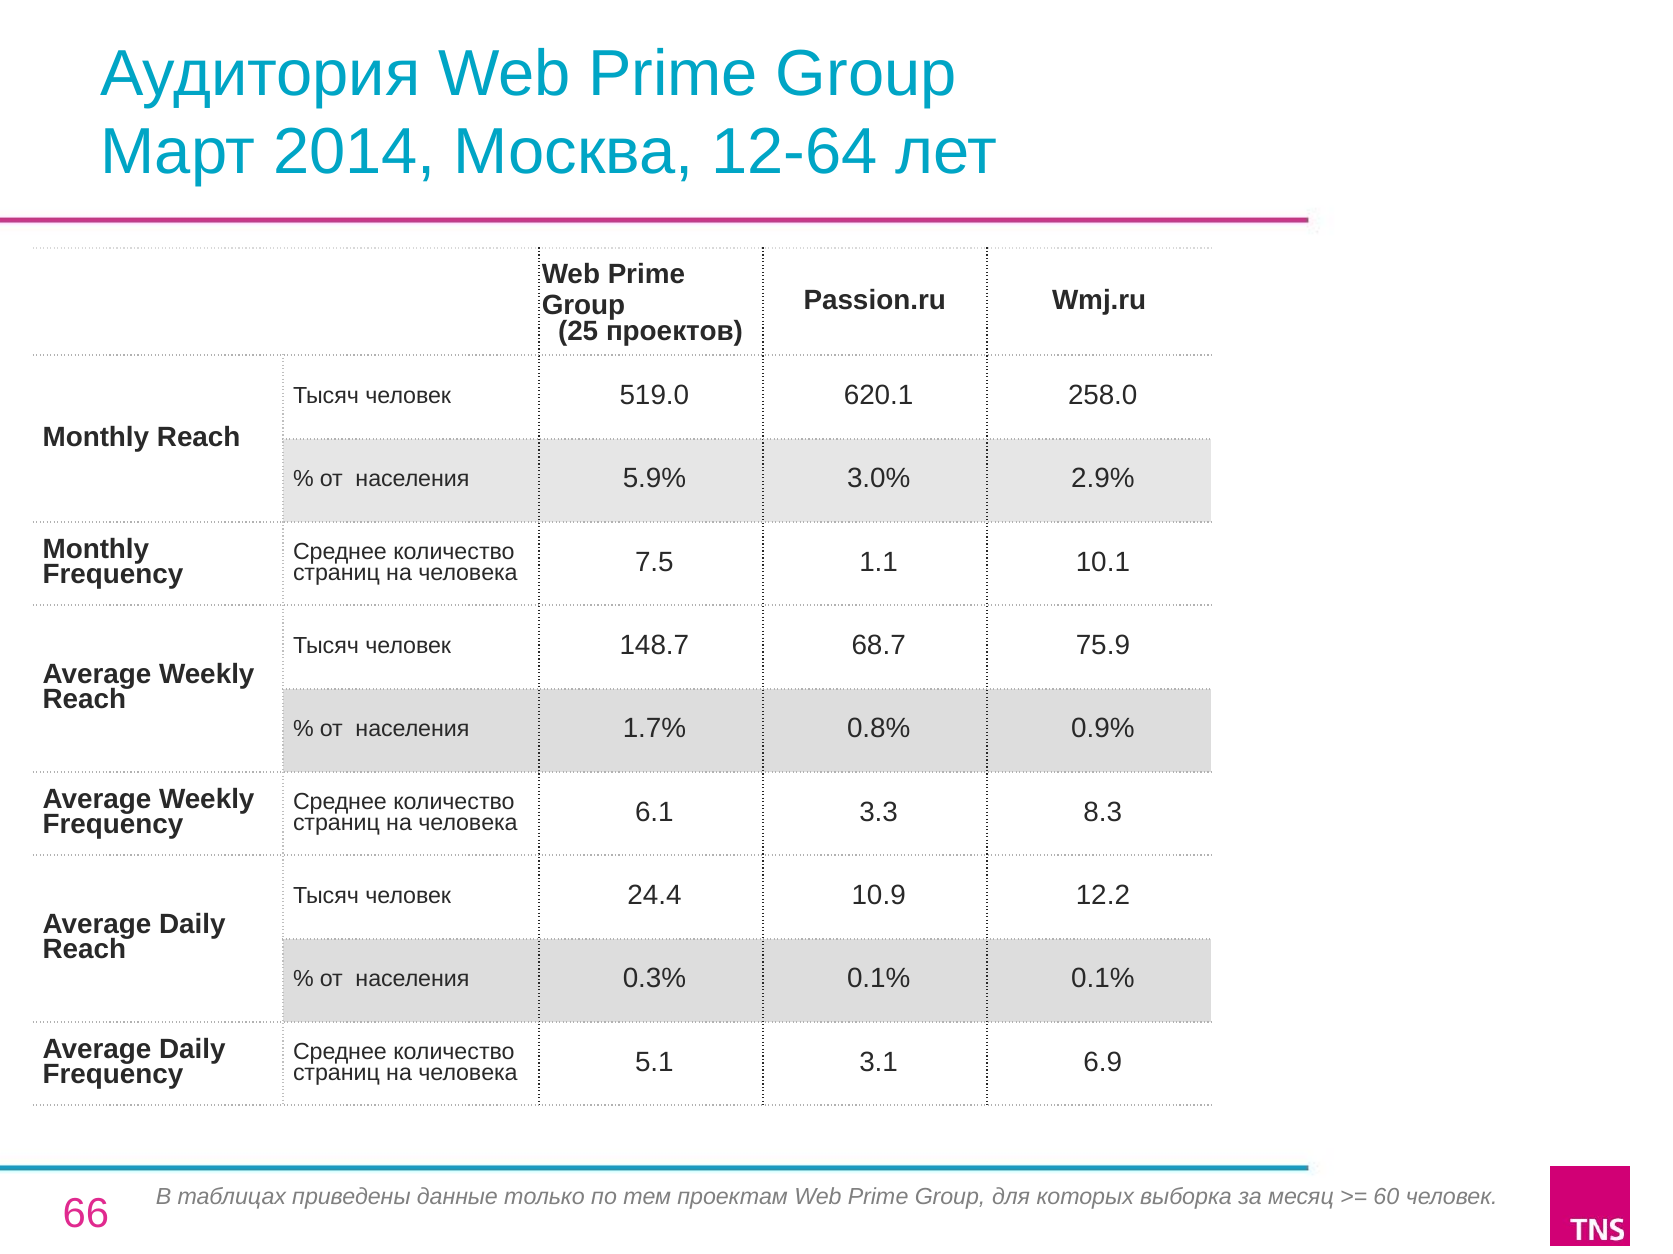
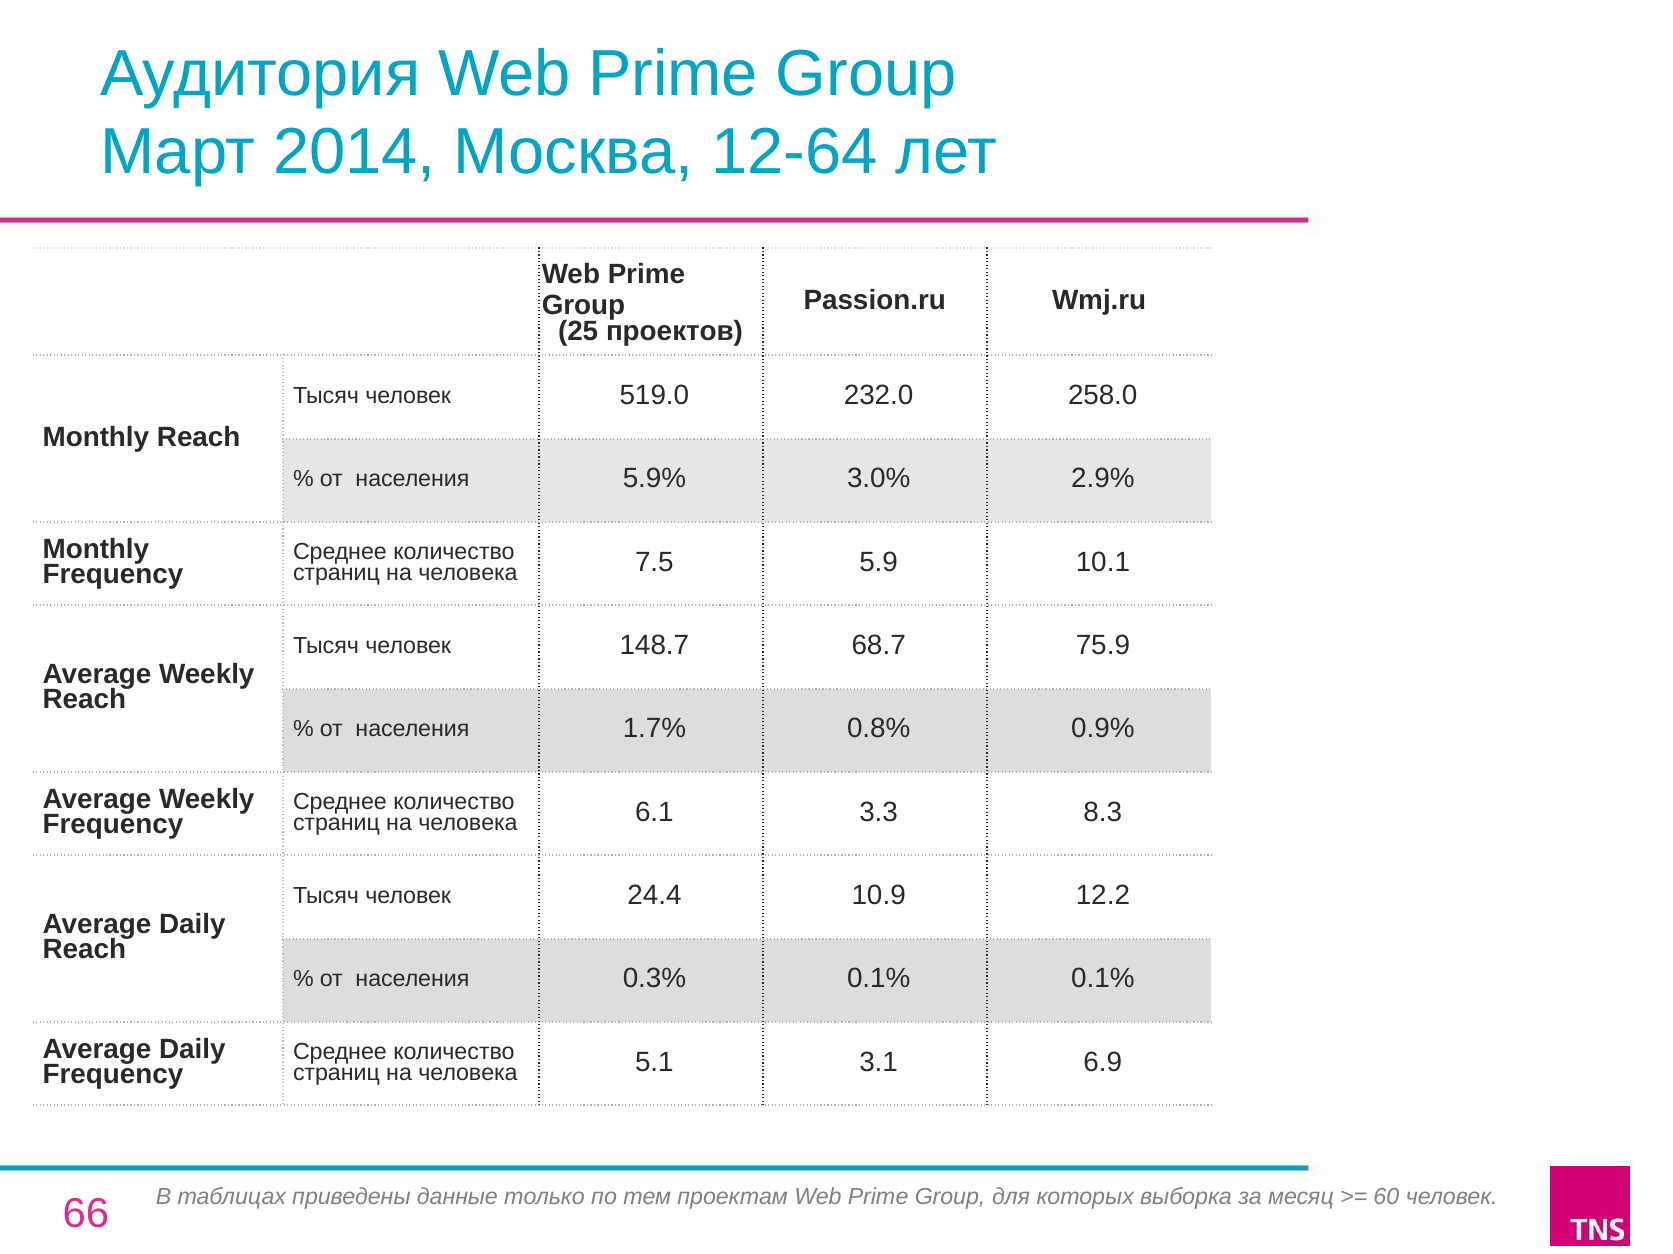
620.1: 620.1 -> 232.0 (879, 395)
1.1: 1.1 -> 5.9 (879, 562)
